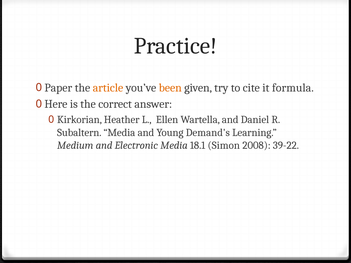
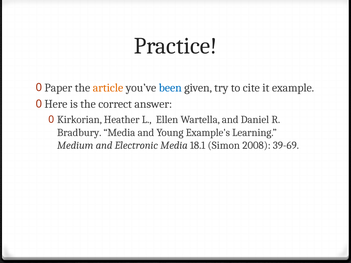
been colour: orange -> blue (170, 88)
formula: formula -> example (293, 88)
Subaltern: Subaltern -> Bradbury (79, 133)
Demand's: Demand's -> Example's (208, 133)
39-22: 39-22 -> 39-69 (286, 145)
